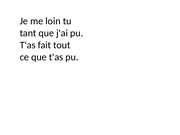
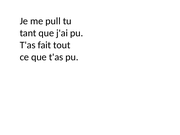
loin: loin -> pull (53, 21)
